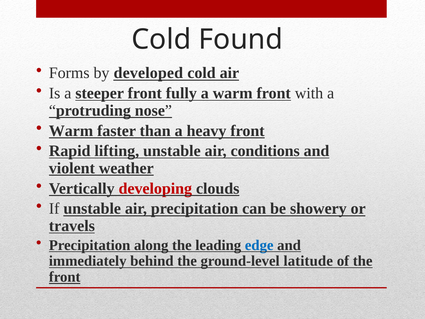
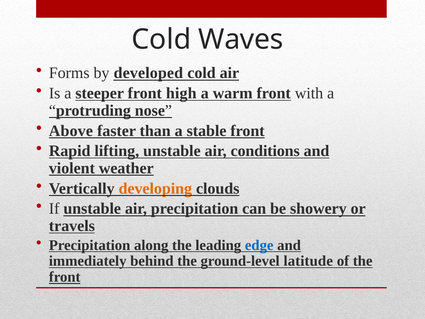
Found: Found -> Waves (241, 40)
fully: fully -> high (181, 93)
Warm: Warm -> Above (71, 131)
heavy: heavy -> stable (207, 131)
developing colour: red -> orange (155, 188)
